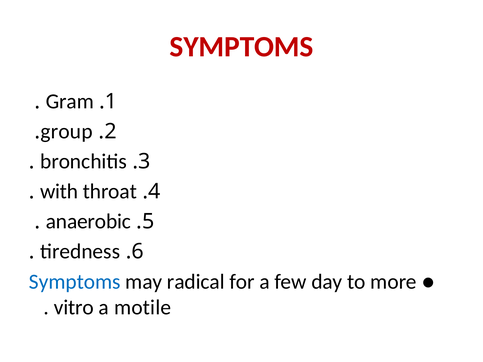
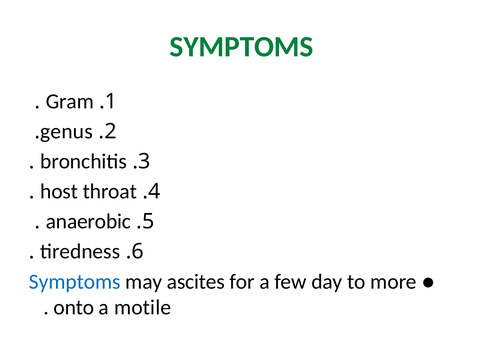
SYMPTOMS colour: red -> green (242, 47)
group: group -> genus (67, 131)
with: with -> host (59, 192)
radical: radical -> ascites (196, 282)
vitro: vitro -> onto (74, 308)
